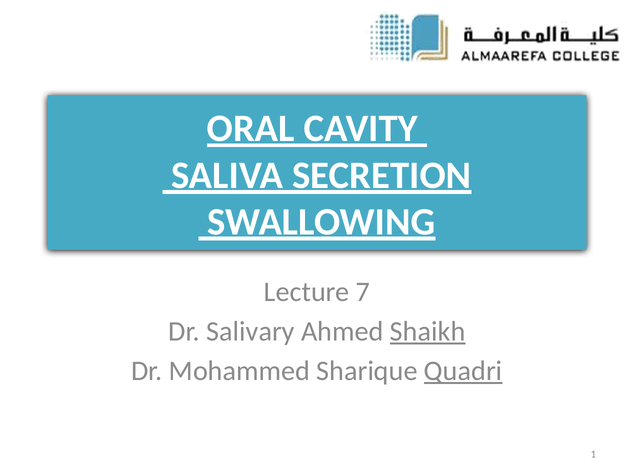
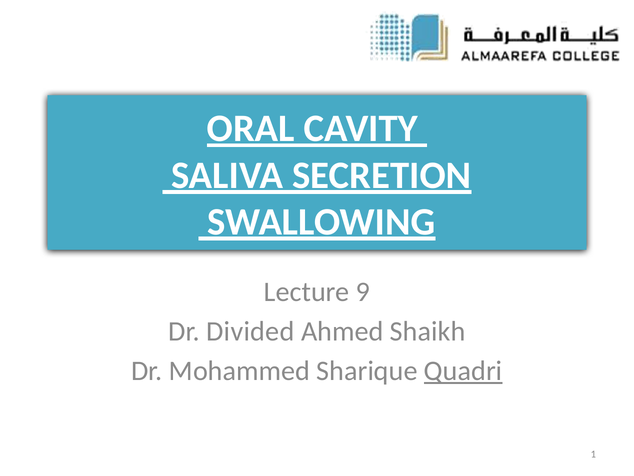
7: 7 -> 9 (363, 292)
Salivary: Salivary -> Divided (250, 331)
Shaikh underline: present -> none (428, 331)
